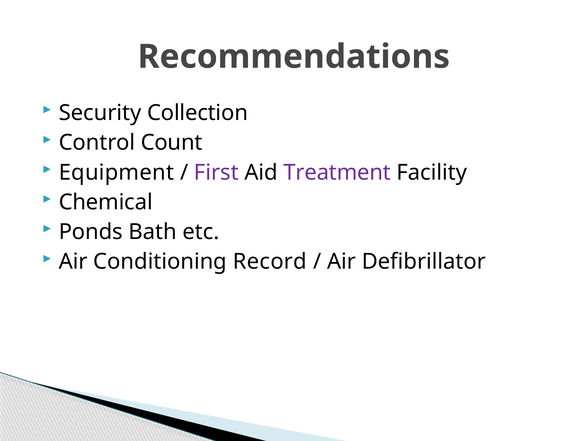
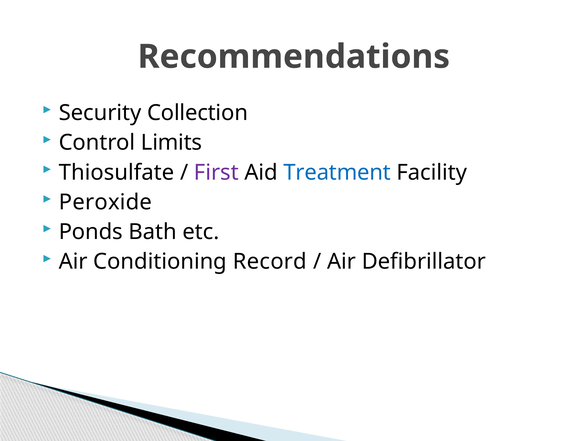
Count: Count -> Limits (172, 143)
Equipment: Equipment -> Thiosulfate (116, 172)
Treatment colour: purple -> blue (337, 172)
Chemical: Chemical -> Peroxide (106, 202)
